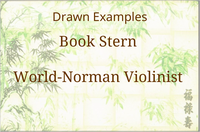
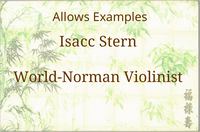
Drawn: Drawn -> Allows (71, 17)
Book: Book -> Isacc (77, 42)
